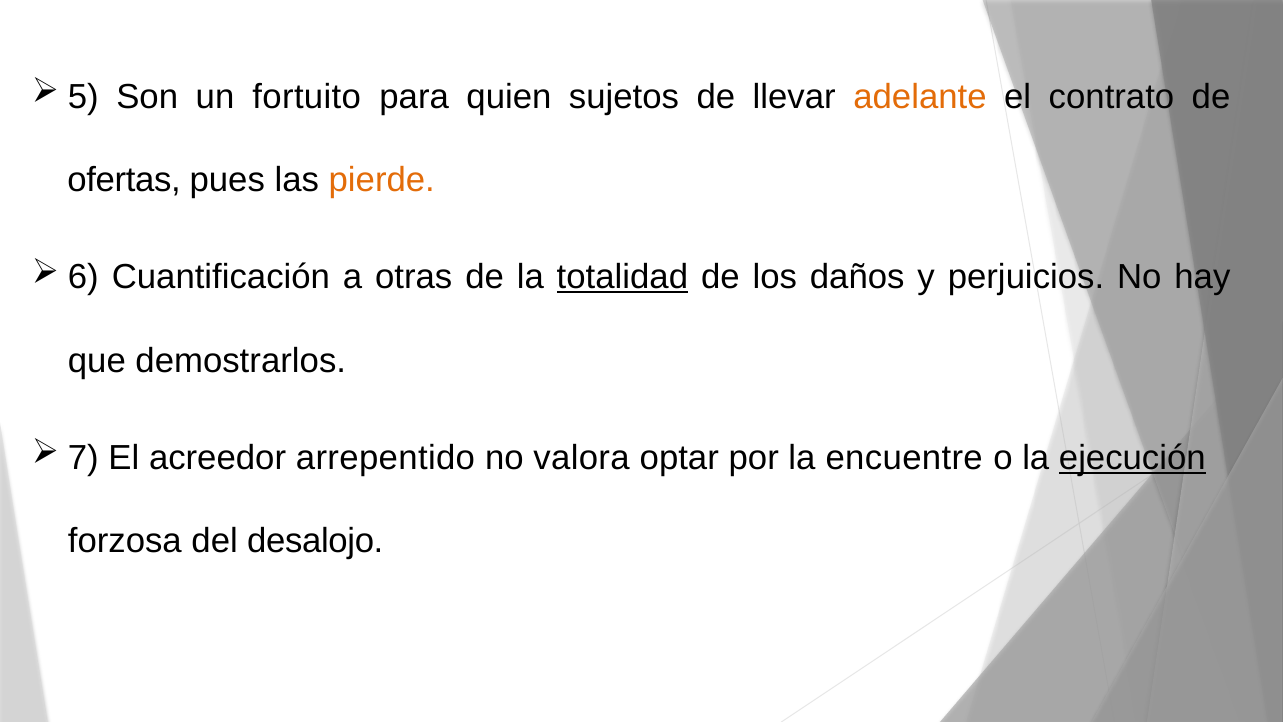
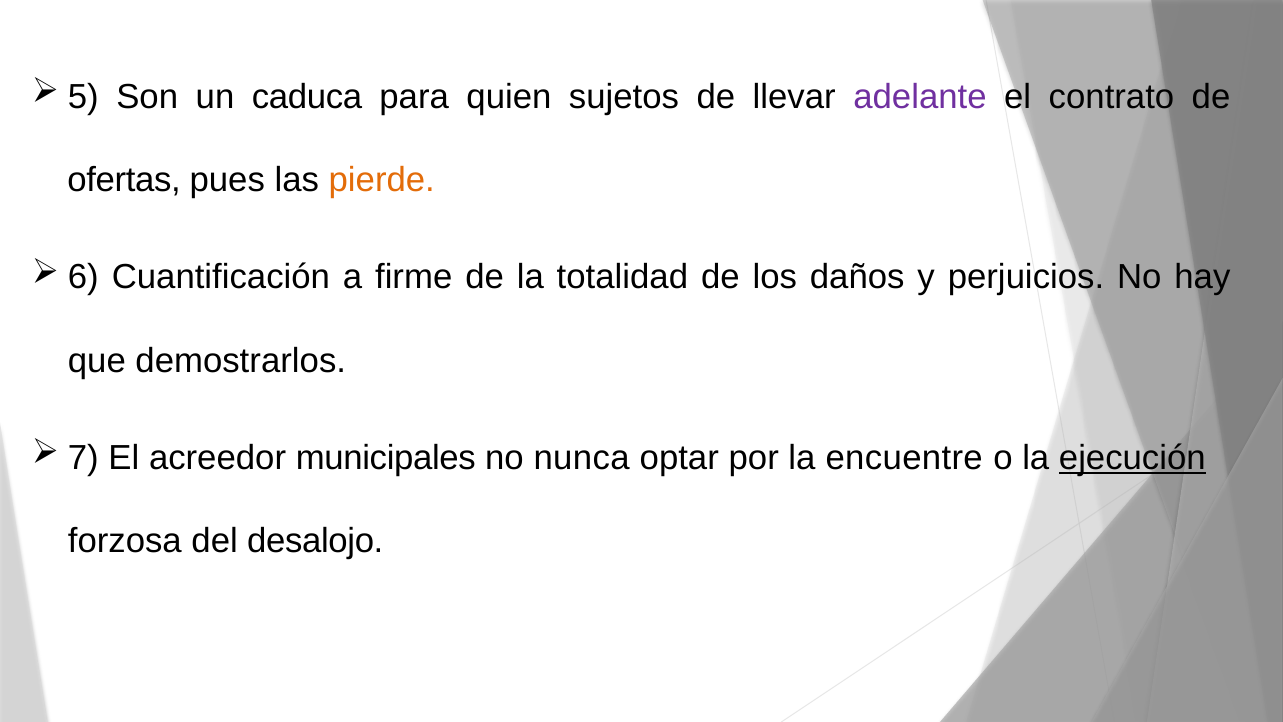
fortuito: fortuito -> caduca (307, 97)
adelante colour: orange -> purple (920, 97)
otras: otras -> firme (414, 277)
totalidad underline: present -> none (622, 277)
arrepentido: arrepentido -> municipales (386, 458)
valora: valora -> nunca (582, 458)
